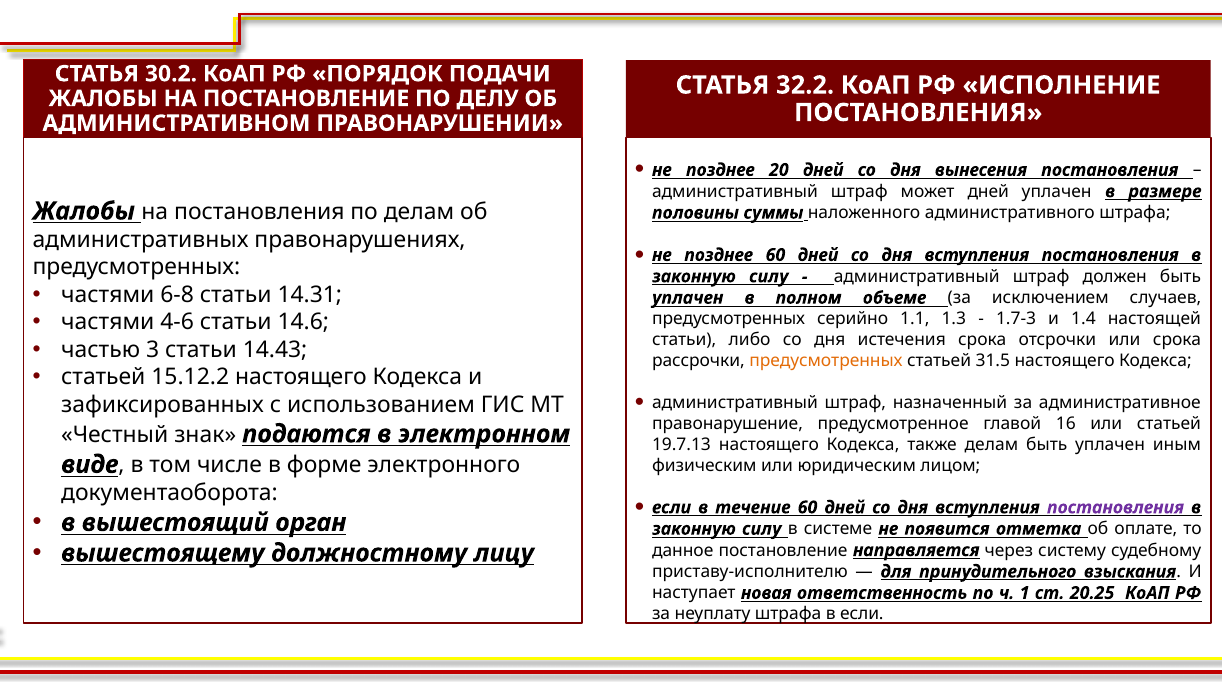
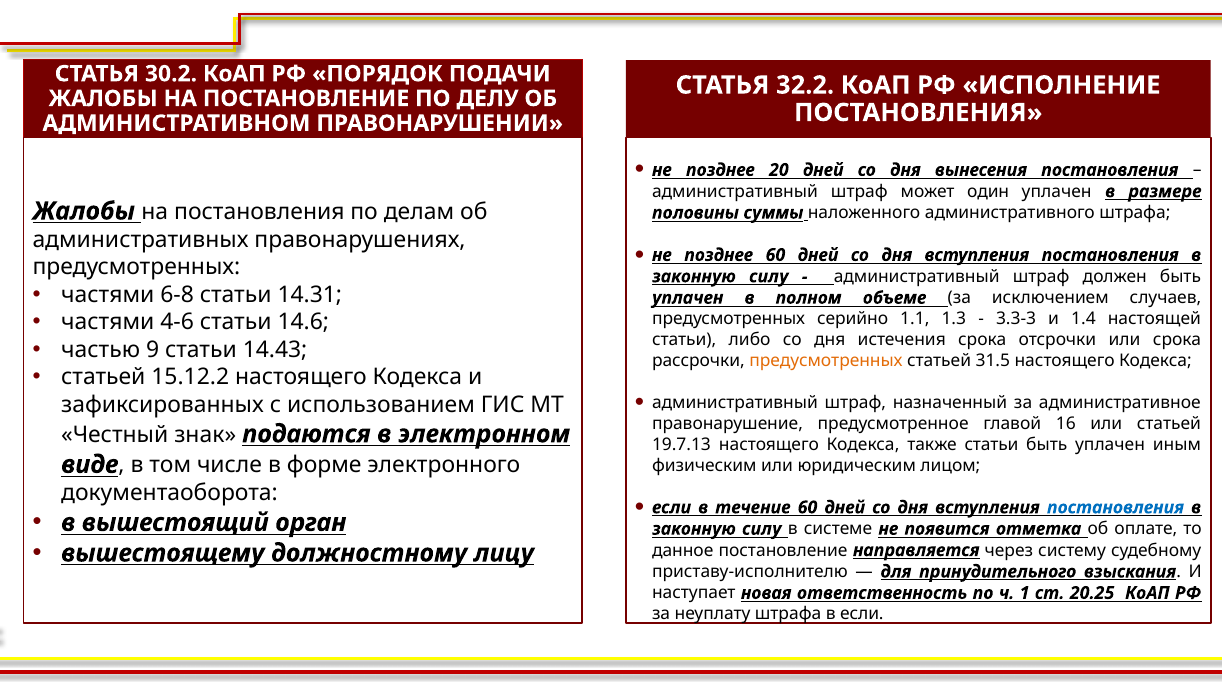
может дней: дней -> один (988, 192)
1.7-3: 1.7-3 -> 3.3-3 (1016, 319)
3: 3 -> 9 (153, 350)
также делам: делам -> статьи (992, 445)
постановления colour: purple -> blue (1116, 508)
